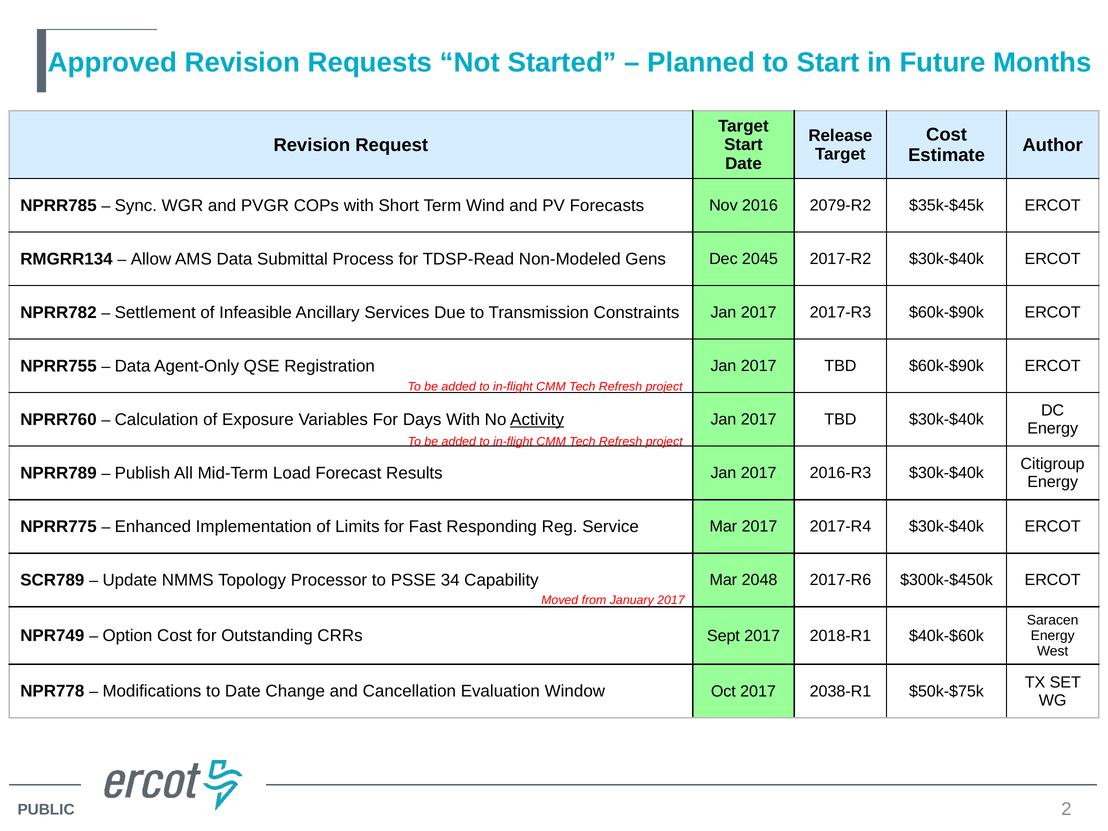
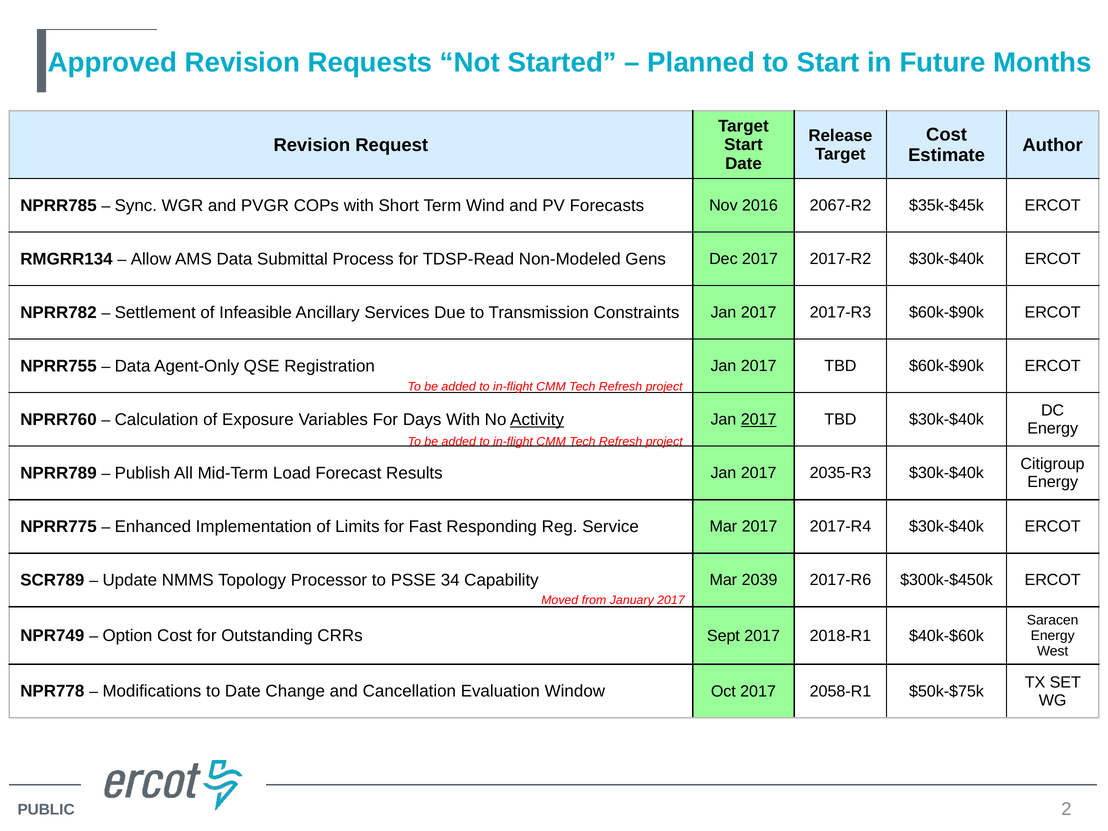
2079-R2: 2079-R2 -> 2067-R2 (840, 205)
Dec 2045: 2045 -> 2017 (760, 259)
2017 underline: none -> present (759, 420)
2016-R3: 2016-R3 -> 2035-R3 (840, 473)
2048: 2048 -> 2039 (760, 580)
2038-R1: 2038-R1 -> 2058-R1 (840, 691)
